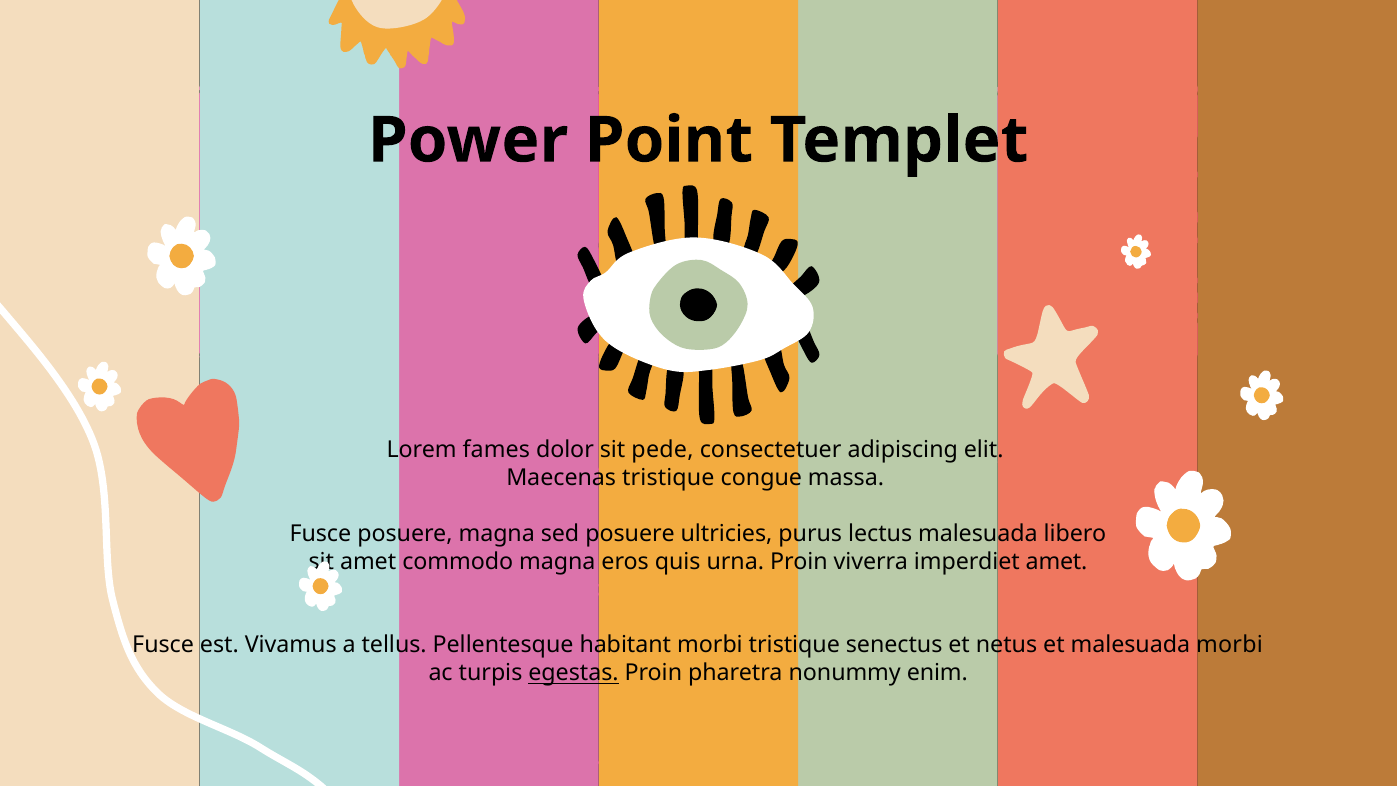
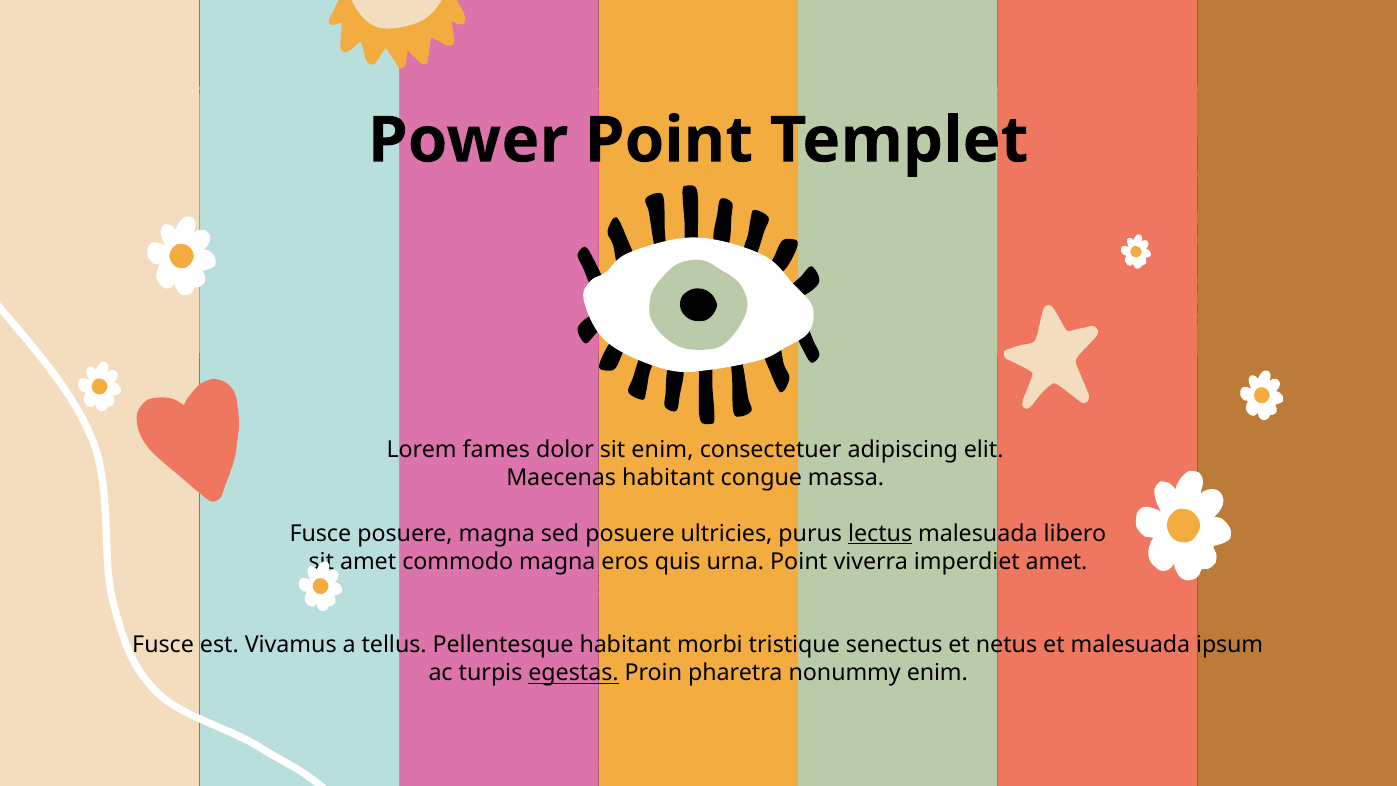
sit pede: pede -> enim (663, 450)
Maecenas tristique: tristique -> habitant (668, 478)
lectus underline: none -> present (880, 533)
urna Proin: Proin -> Point (799, 561)
malesuada morbi: morbi -> ipsum (1230, 645)
